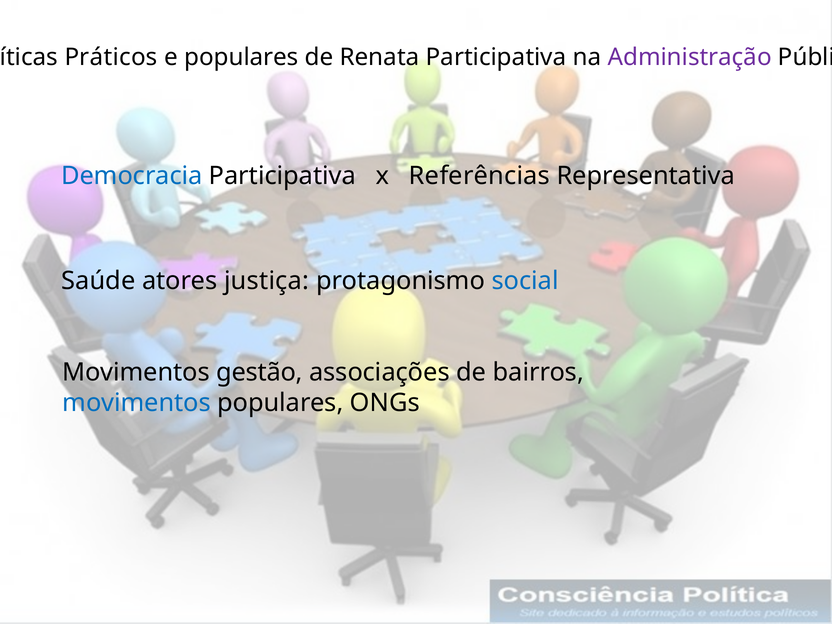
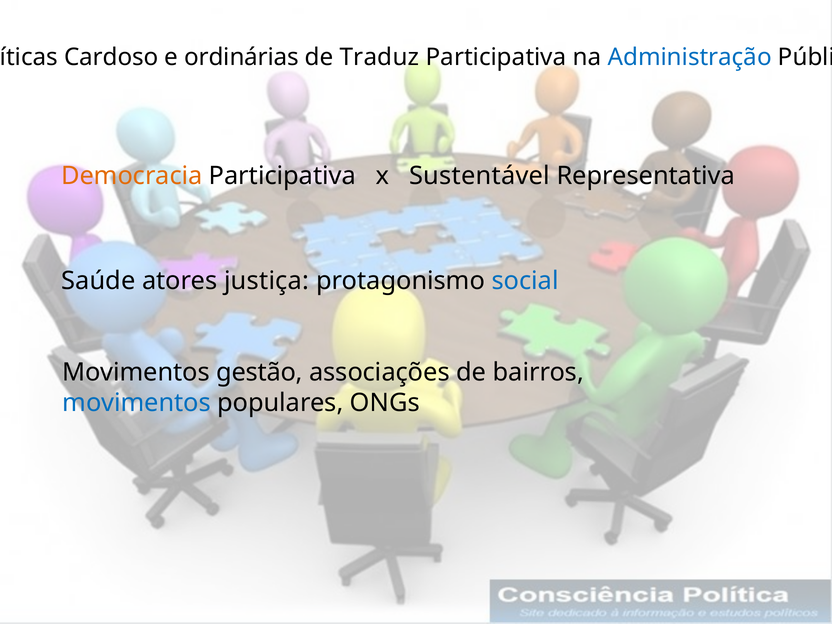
Práticos: Práticos -> Cardoso (111, 57)
e populares: populares -> ordinárias (242, 57)
Renata: Renata -> Traduz (379, 57)
Administração colour: purple -> blue (690, 57)
Democracia colour: blue -> orange (132, 176)
Referências: Referências -> Sustentável (479, 176)
